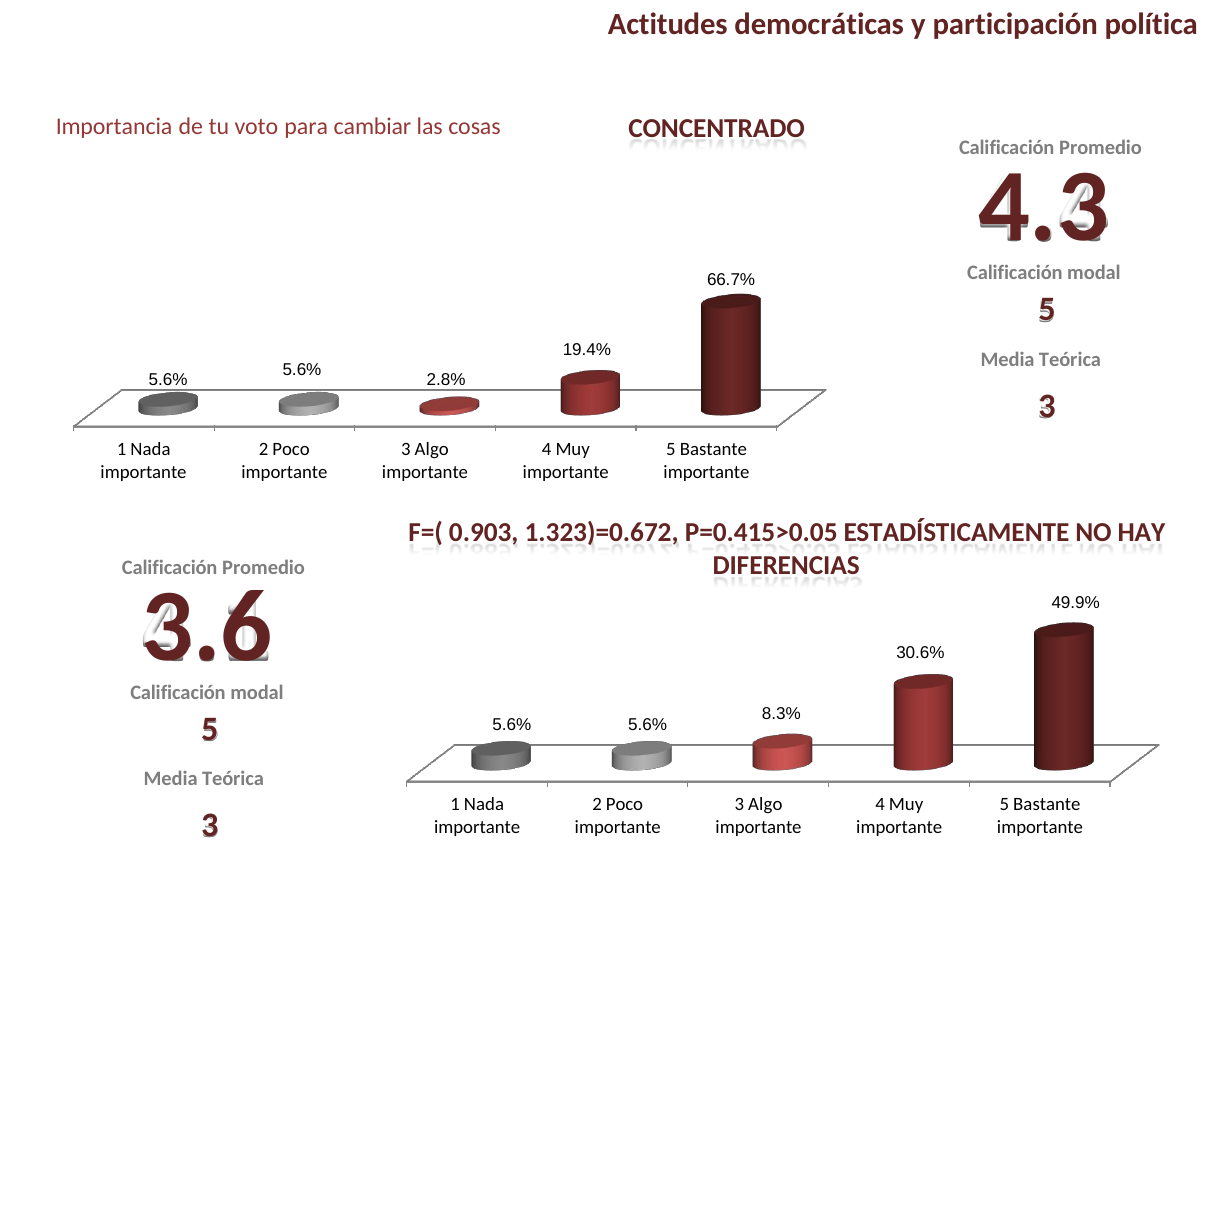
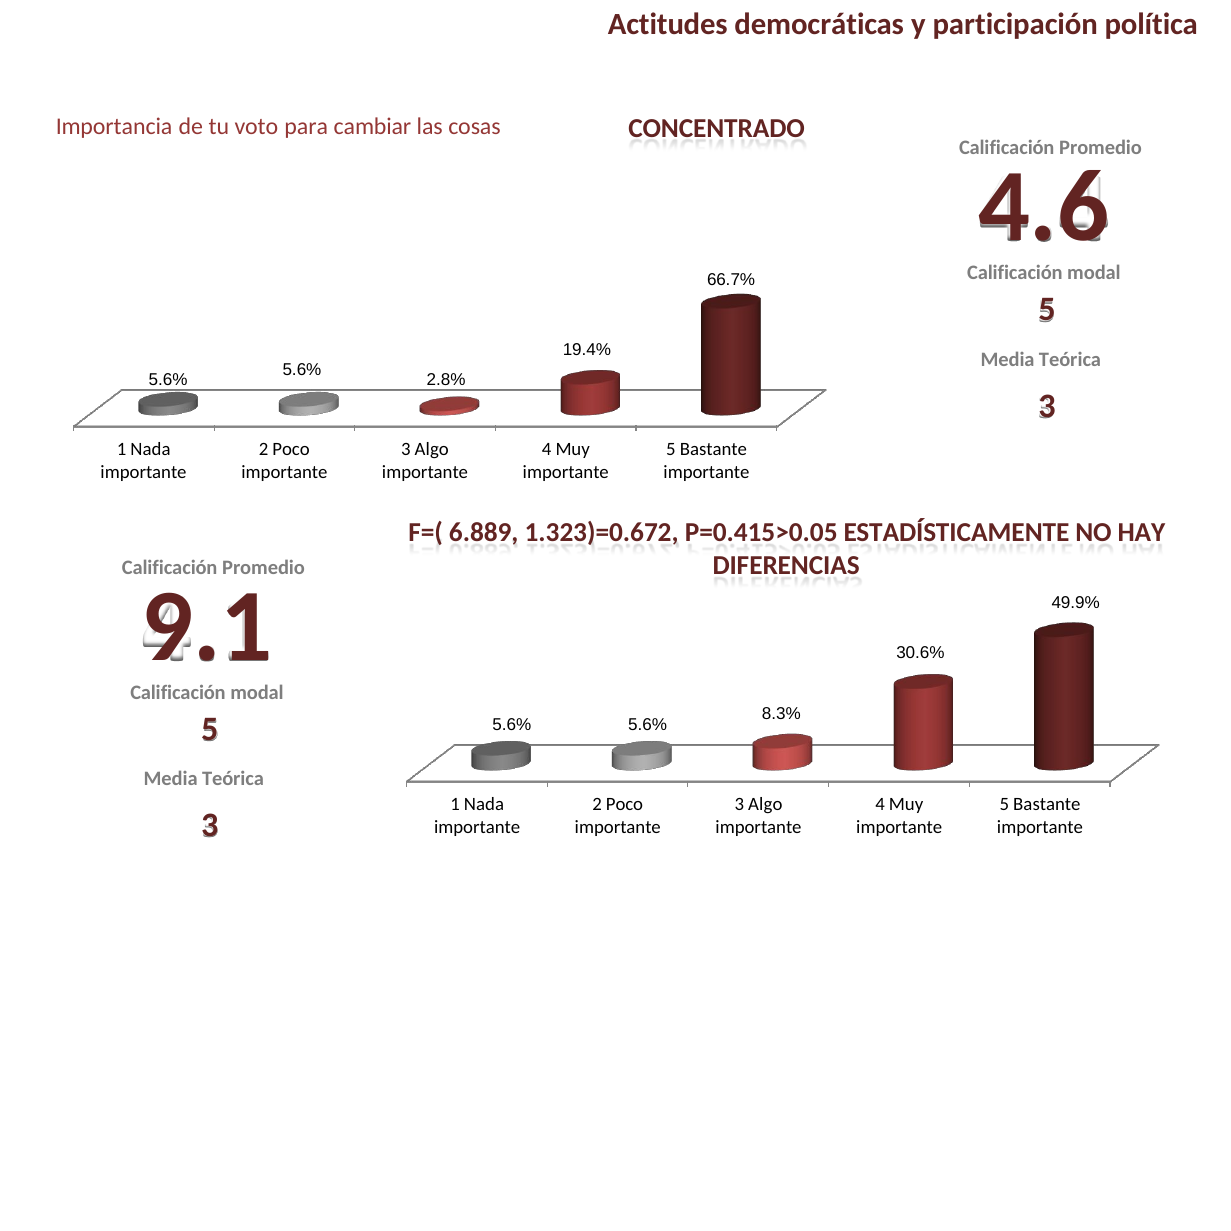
4.3: 4.3 -> 4.6 (1044, 207)
0.903: 0.903 -> 6.889 (484, 533)
3.6: 3.6 -> 9.1 (207, 626)
